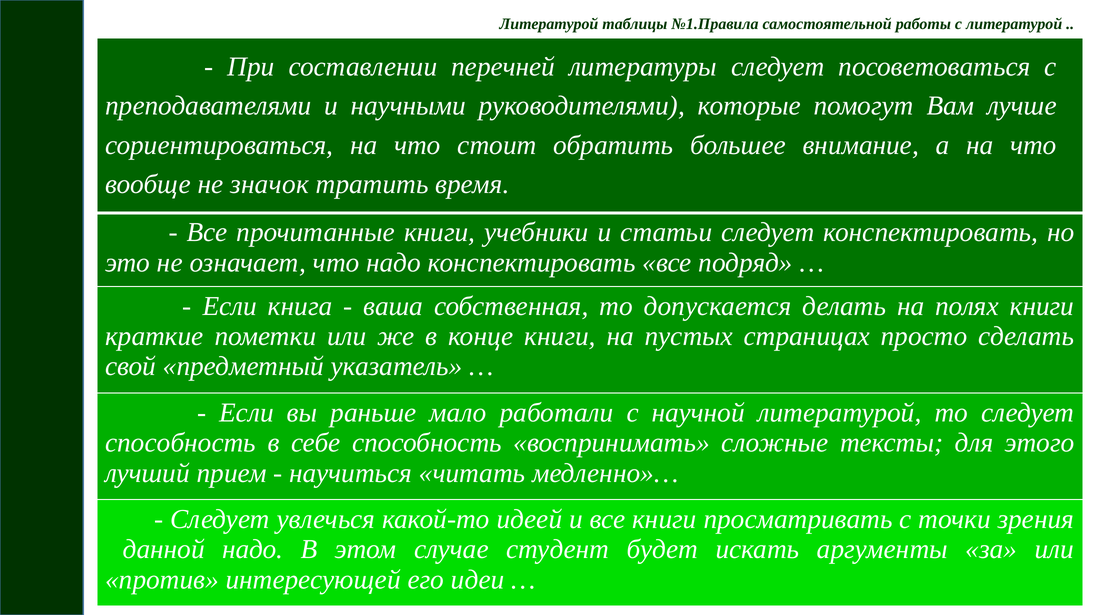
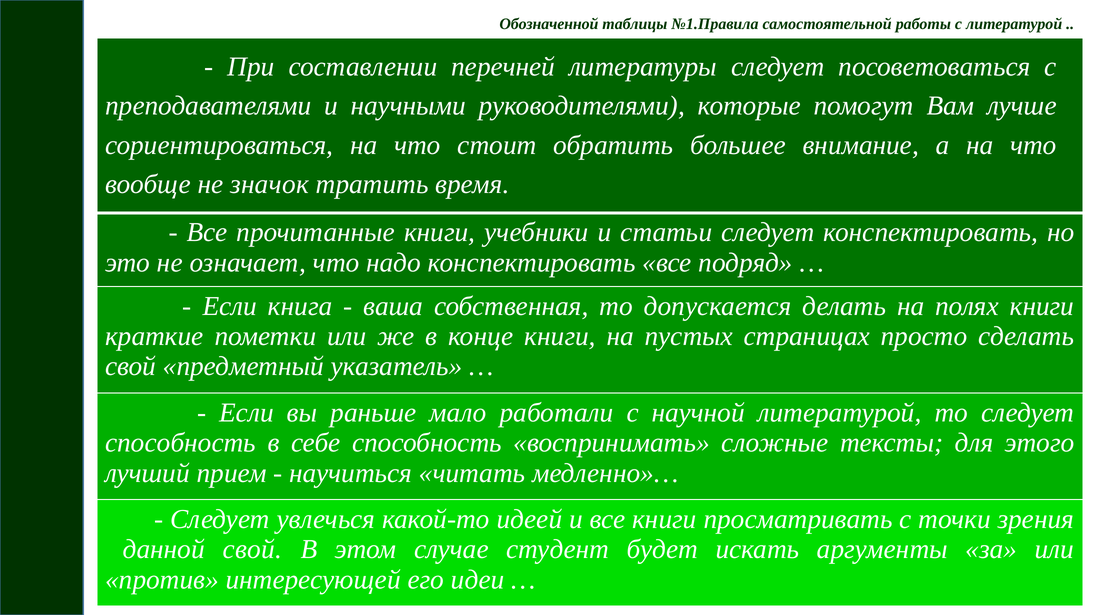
Литературой: Литературой -> Обозначенной (549, 24)
данной надо: надо -> свой (253, 550)
